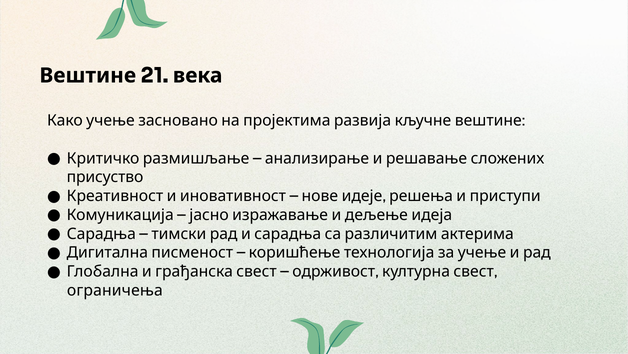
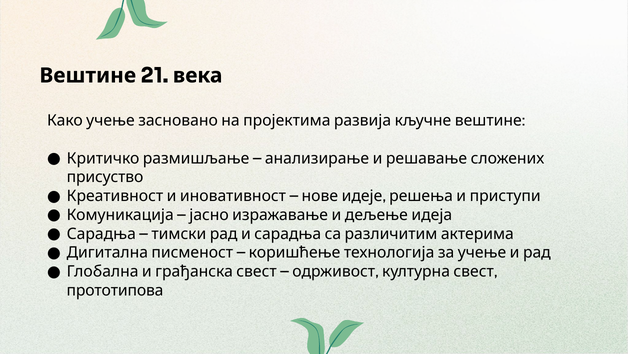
ограничења: ограничења -> прототипова (115, 290)
